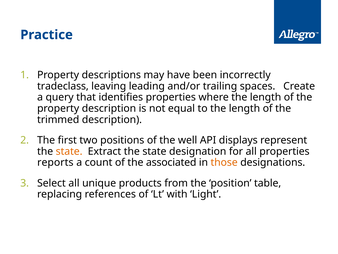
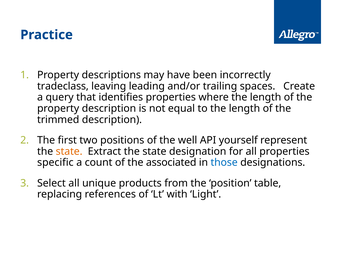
displays: displays -> yourself (238, 140)
reports: reports -> specific (55, 162)
those colour: orange -> blue (224, 162)
